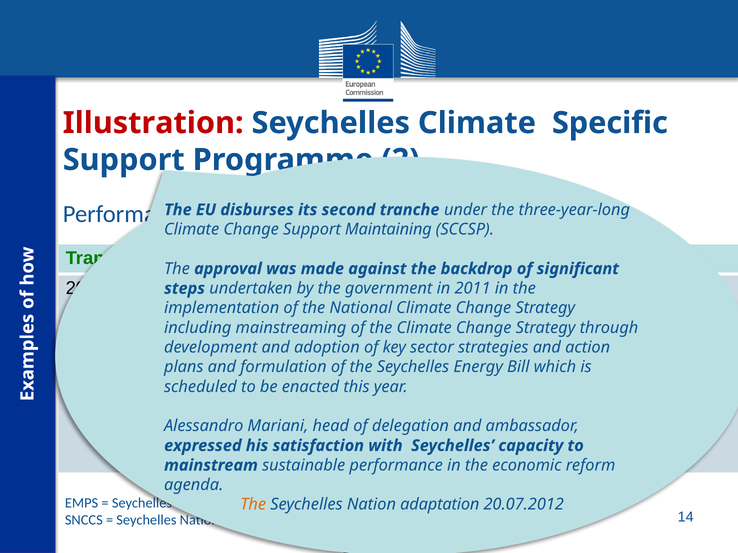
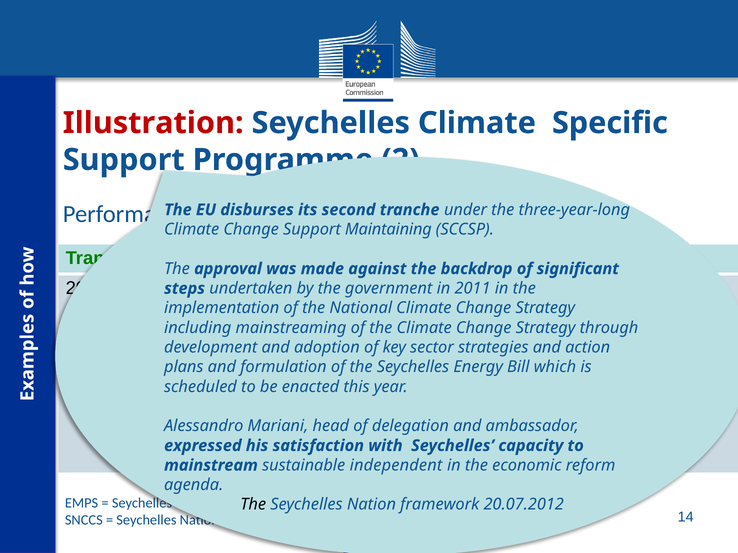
sustainable performance: performance -> independent (396, 466)
The colour: orange -> black (253, 505)
adaptation: adaptation -> framework (440, 505)
